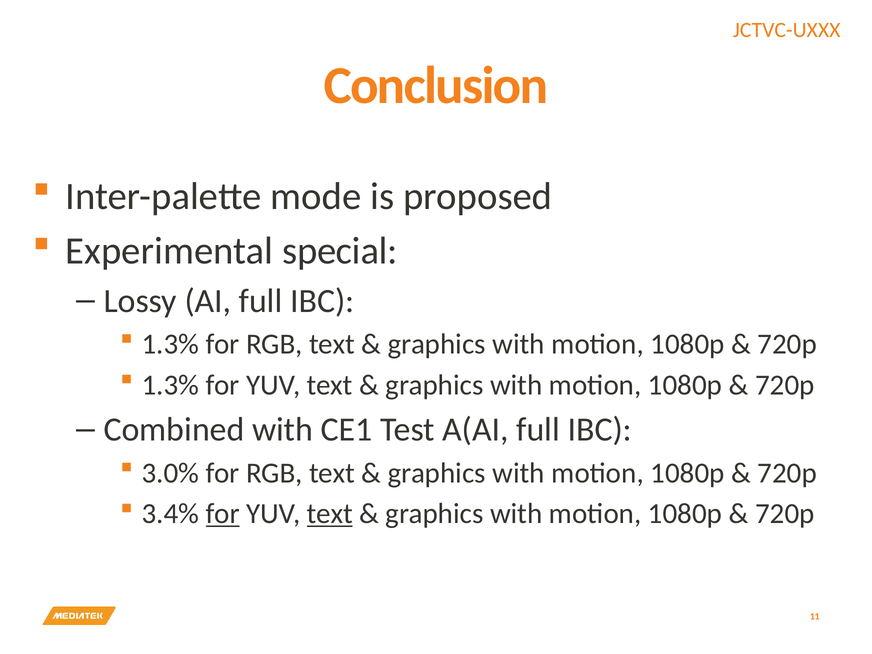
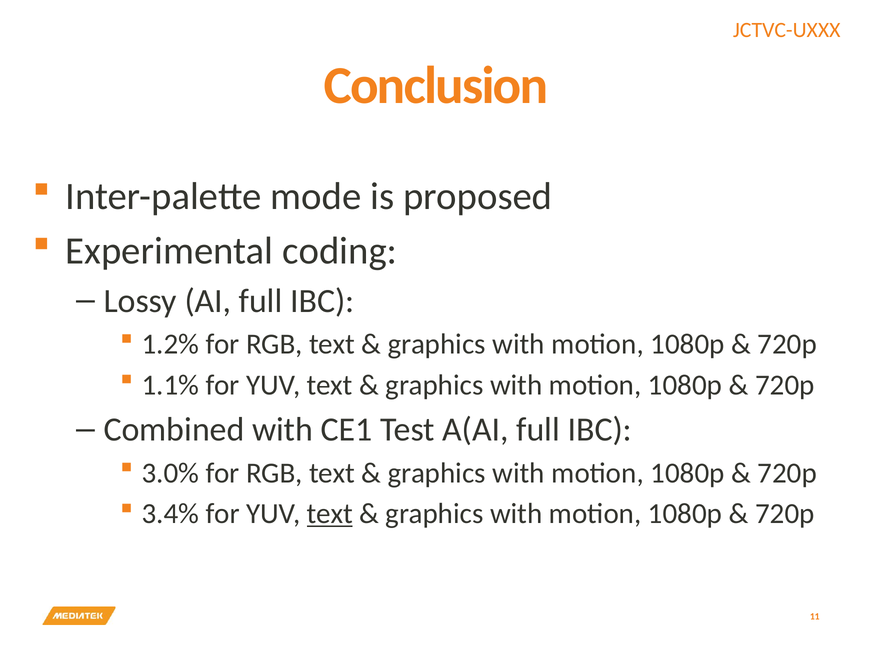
special: special -> coding (340, 251)
1.3%: 1.3% -> 1.2% (170, 344)
1.3%: 1.3% -> 1.1% (170, 385)
for underline: present -> none (223, 514)
